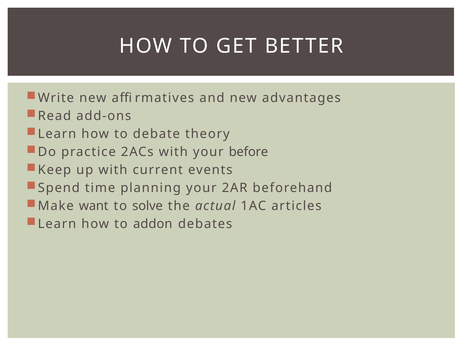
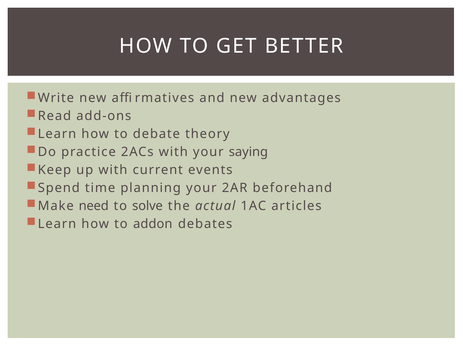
before: before -> saying (248, 152)
want: want -> need (94, 206)
